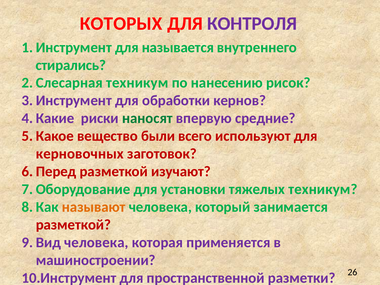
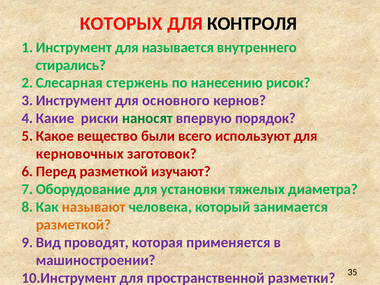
КОНТРОЛЯ colour: purple -> black (252, 23)
техникум: техникум -> стержень (137, 83)
обработки: обработки -> основного (176, 101)
средние: средние -> порядок (265, 118)
тяжелых техникум: техникум -> диаметра (323, 189)
разметкой colour: red -> orange (73, 225)
человека: человека -> проводят (96, 243)
26: 26 -> 35 (352, 272)
